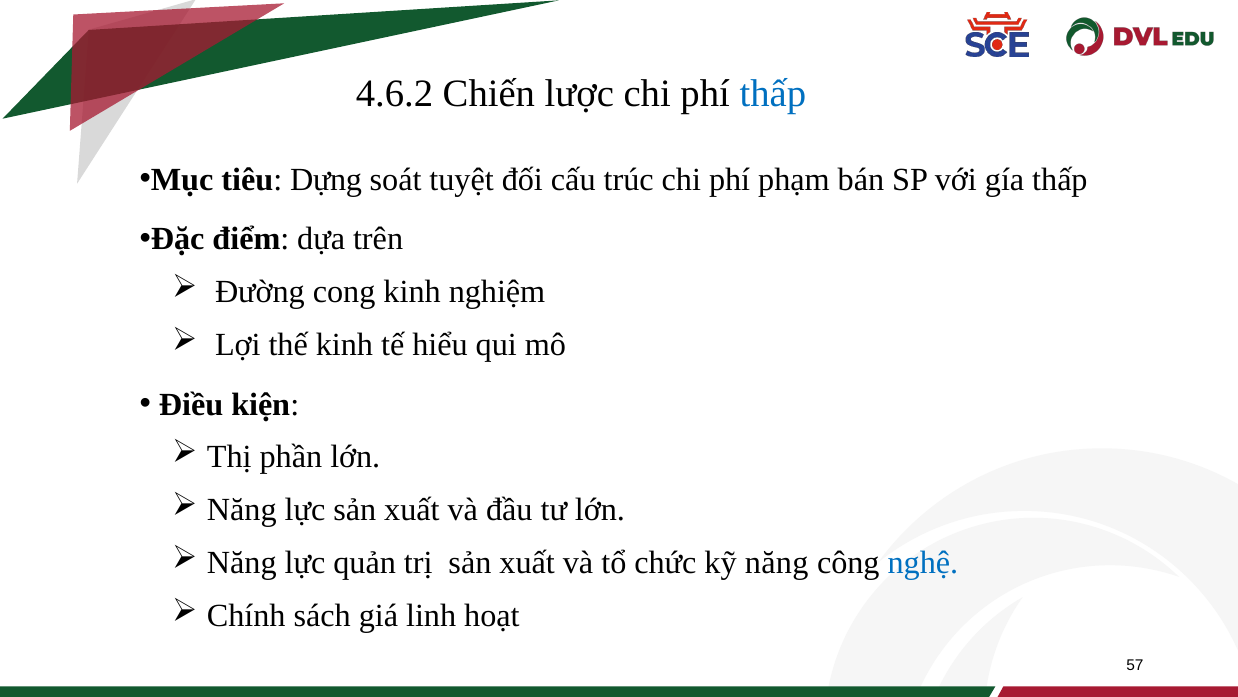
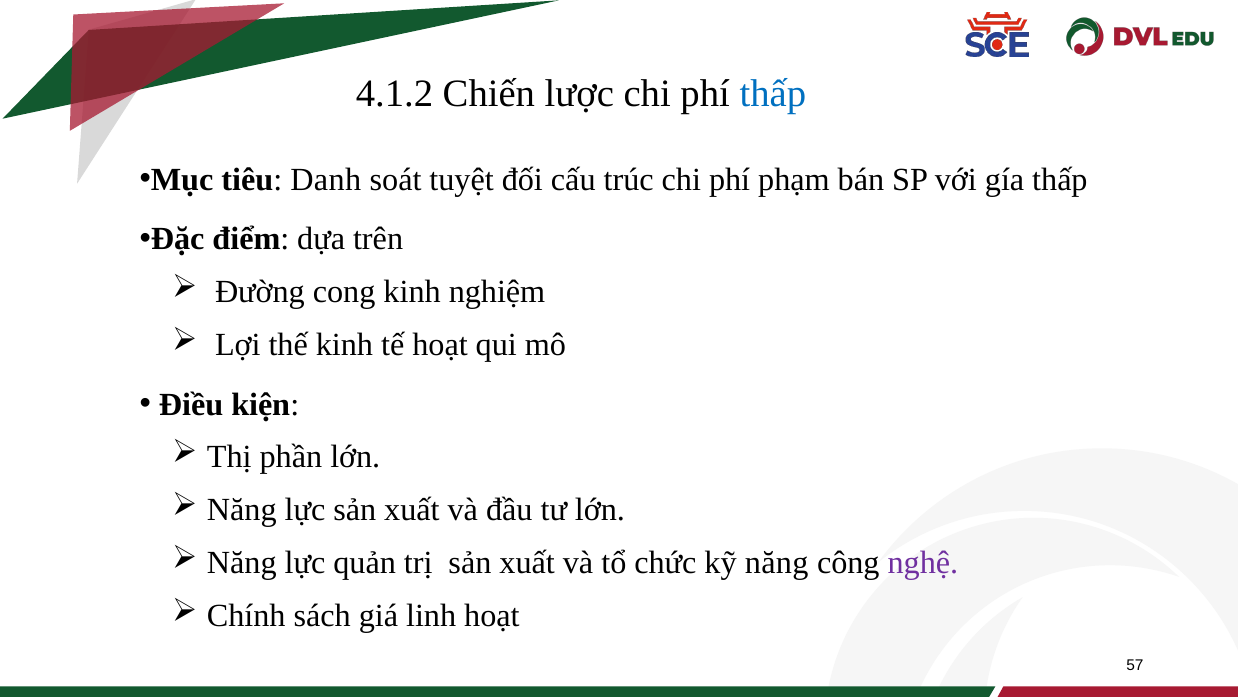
4.6.2: 4.6.2 -> 4.1.2 (394, 93)
Dựng: Dựng -> Danh (326, 180)
tế hiểu: hiểu -> hoạt (440, 345)
nghệ colour: blue -> purple (923, 563)
